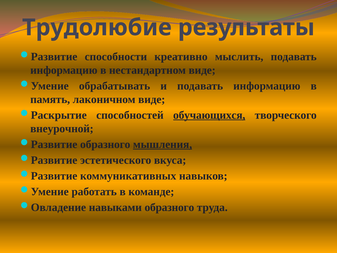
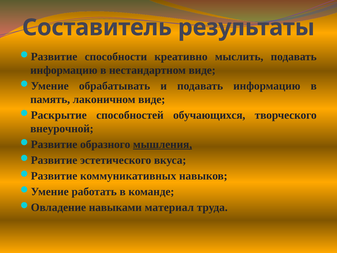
Трудолюбие: Трудолюбие -> Составитель (97, 27)
обучающихся underline: present -> none (209, 115)
навыками образного: образного -> материал (169, 207)
